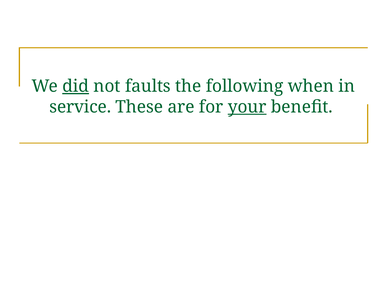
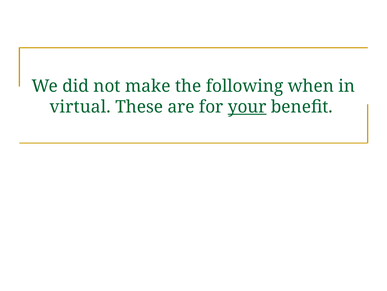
did underline: present -> none (76, 86)
faults: faults -> make (148, 86)
service: service -> virtual (80, 107)
